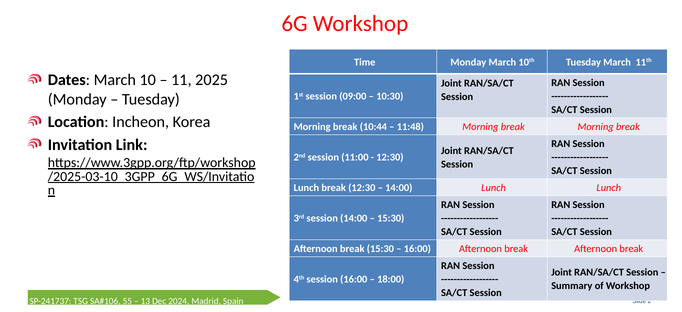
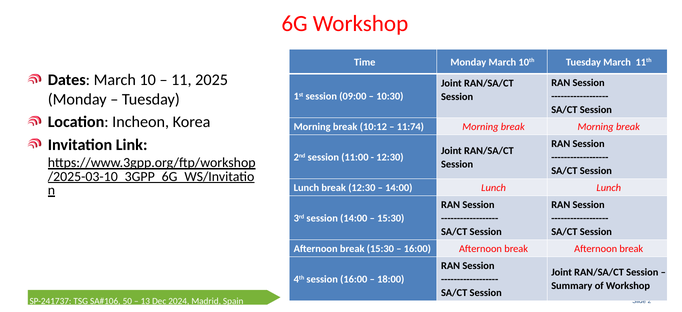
10:44: 10:44 -> 10:12 (373, 127)
11:48: 11:48 -> 11:74 (410, 127)
55: 55 -> 50 (127, 301)
